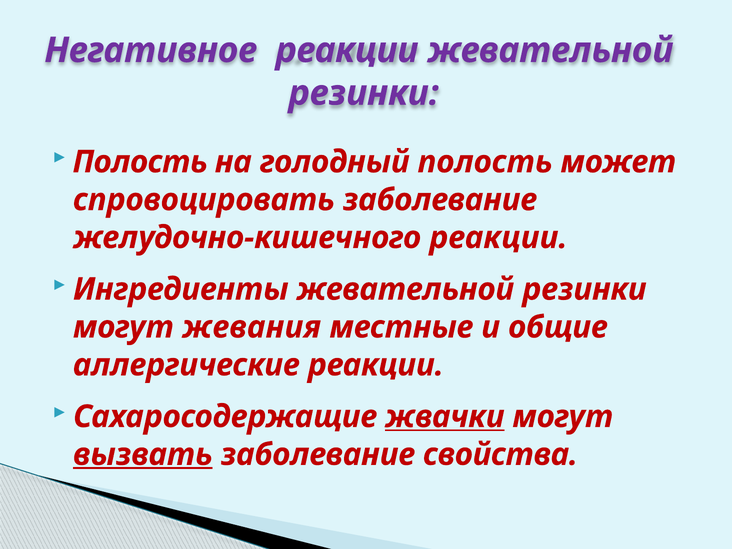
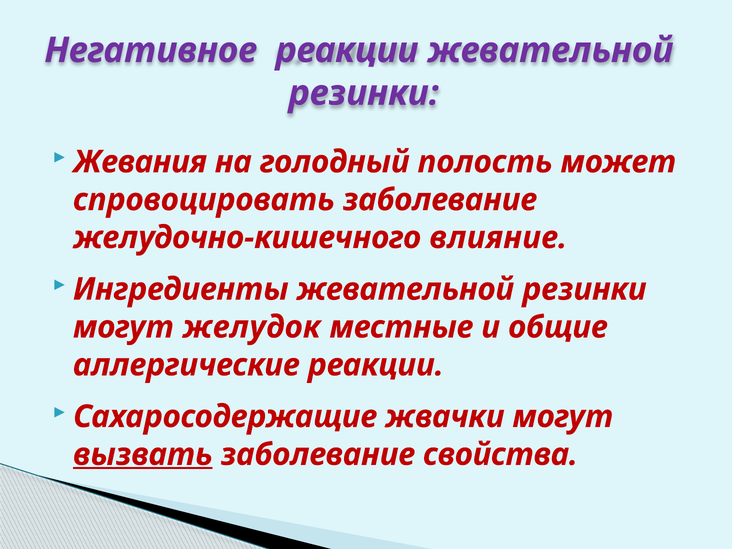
Полость: Полость -> Жевания (140, 162)
желудочно-кишечного реакции: реакции -> влияние (498, 238)
жевания: жевания -> желудок (252, 327)
жвачки underline: present -> none (445, 417)
